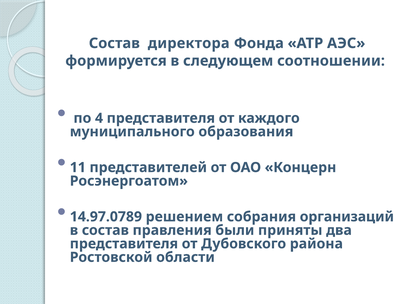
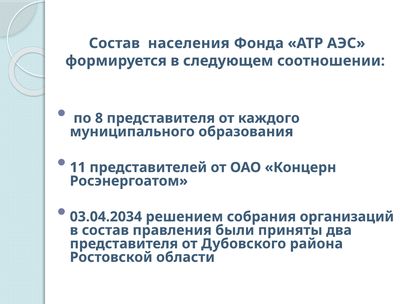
директора: директора -> населения (189, 43)
4: 4 -> 8 (99, 118)
14.97.0789: 14.97.0789 -> 03.04.2034 (106, 217)
